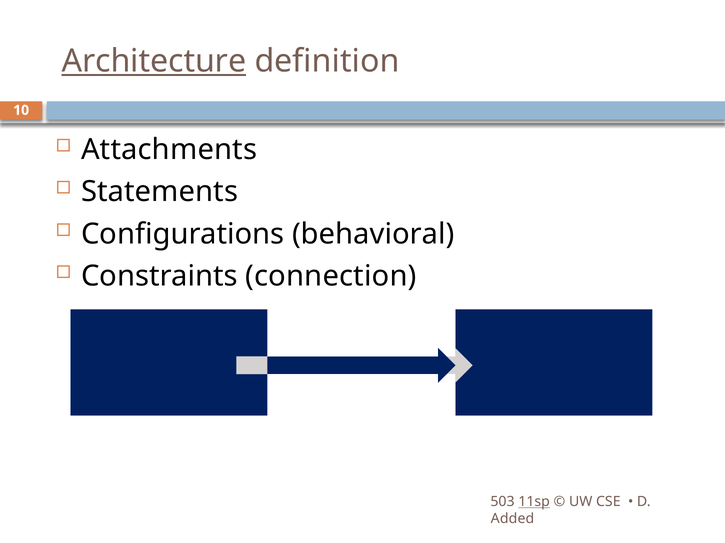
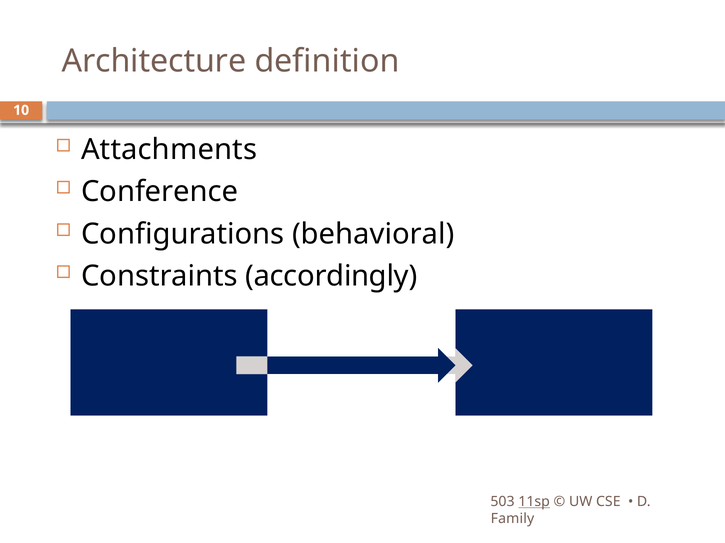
Architecture underline: present -> none (154, 61)
Statements: Statements -> Conference (160, 192)
connection: connection -> accordingly (331, 276)
Added: Added -> Family (512, 519)
